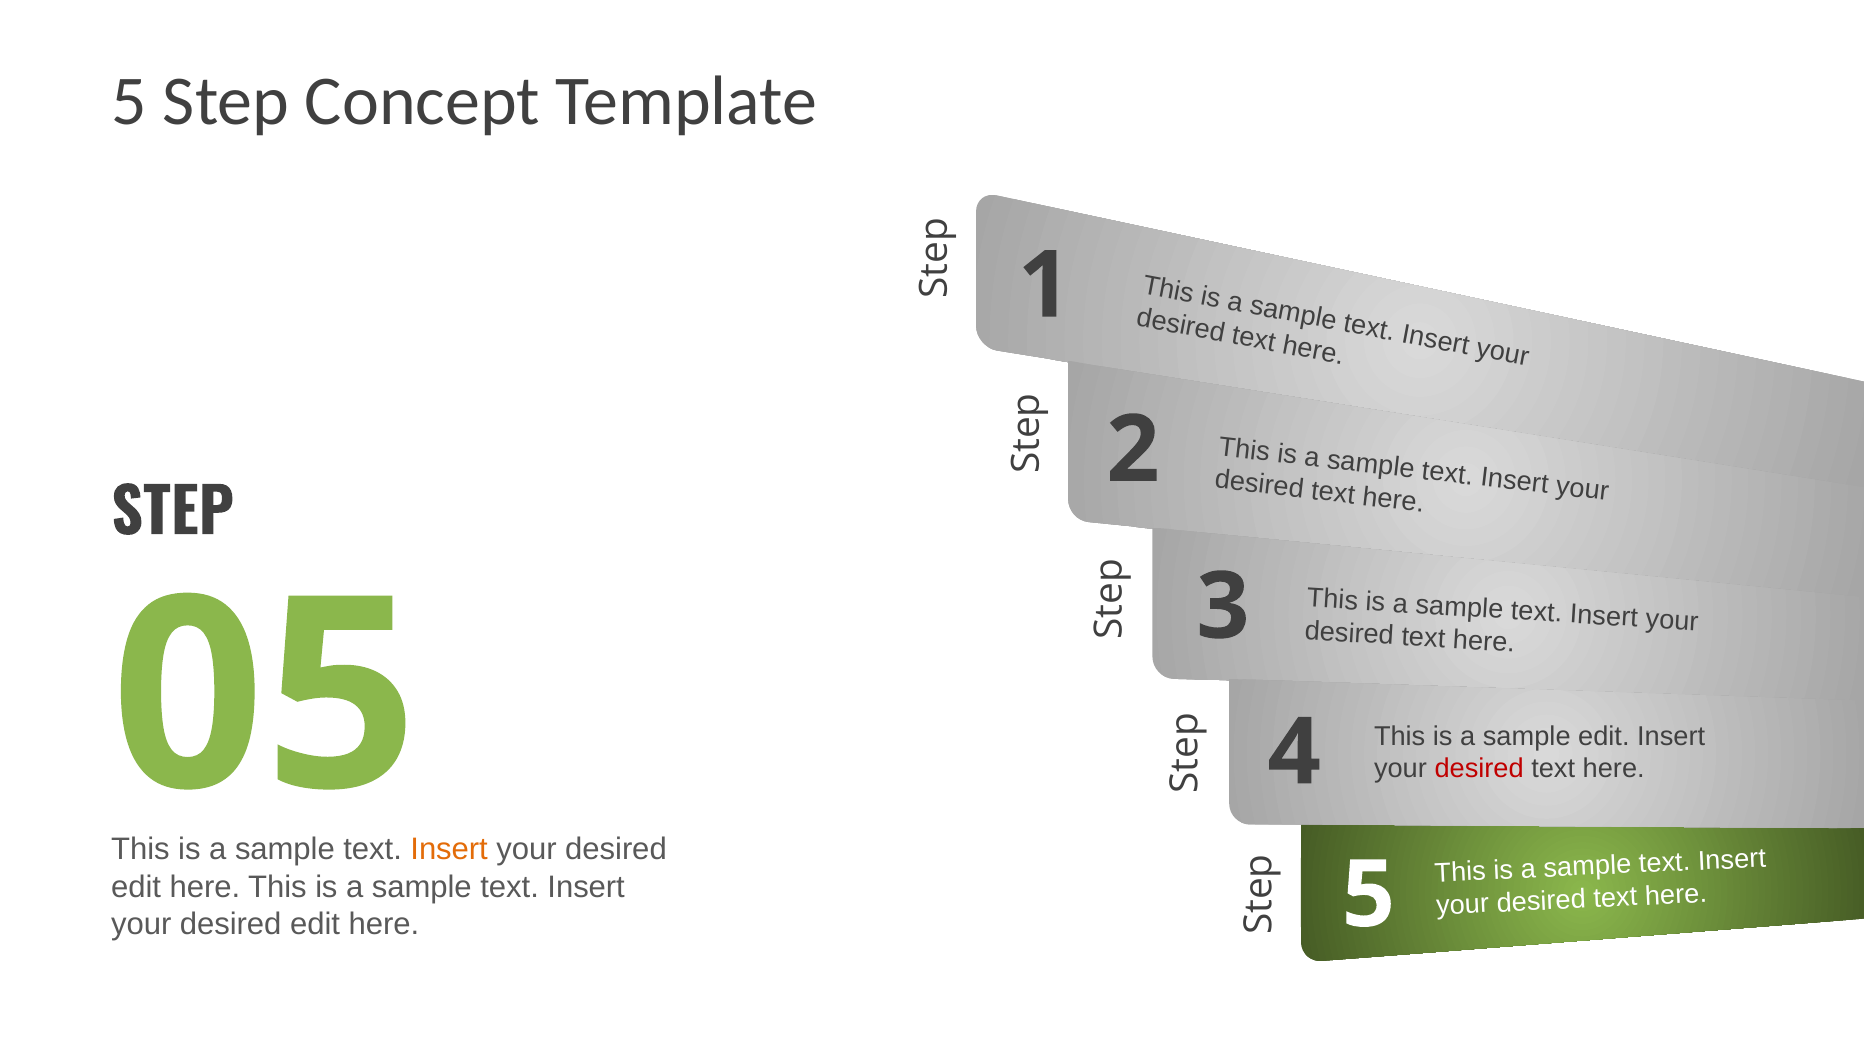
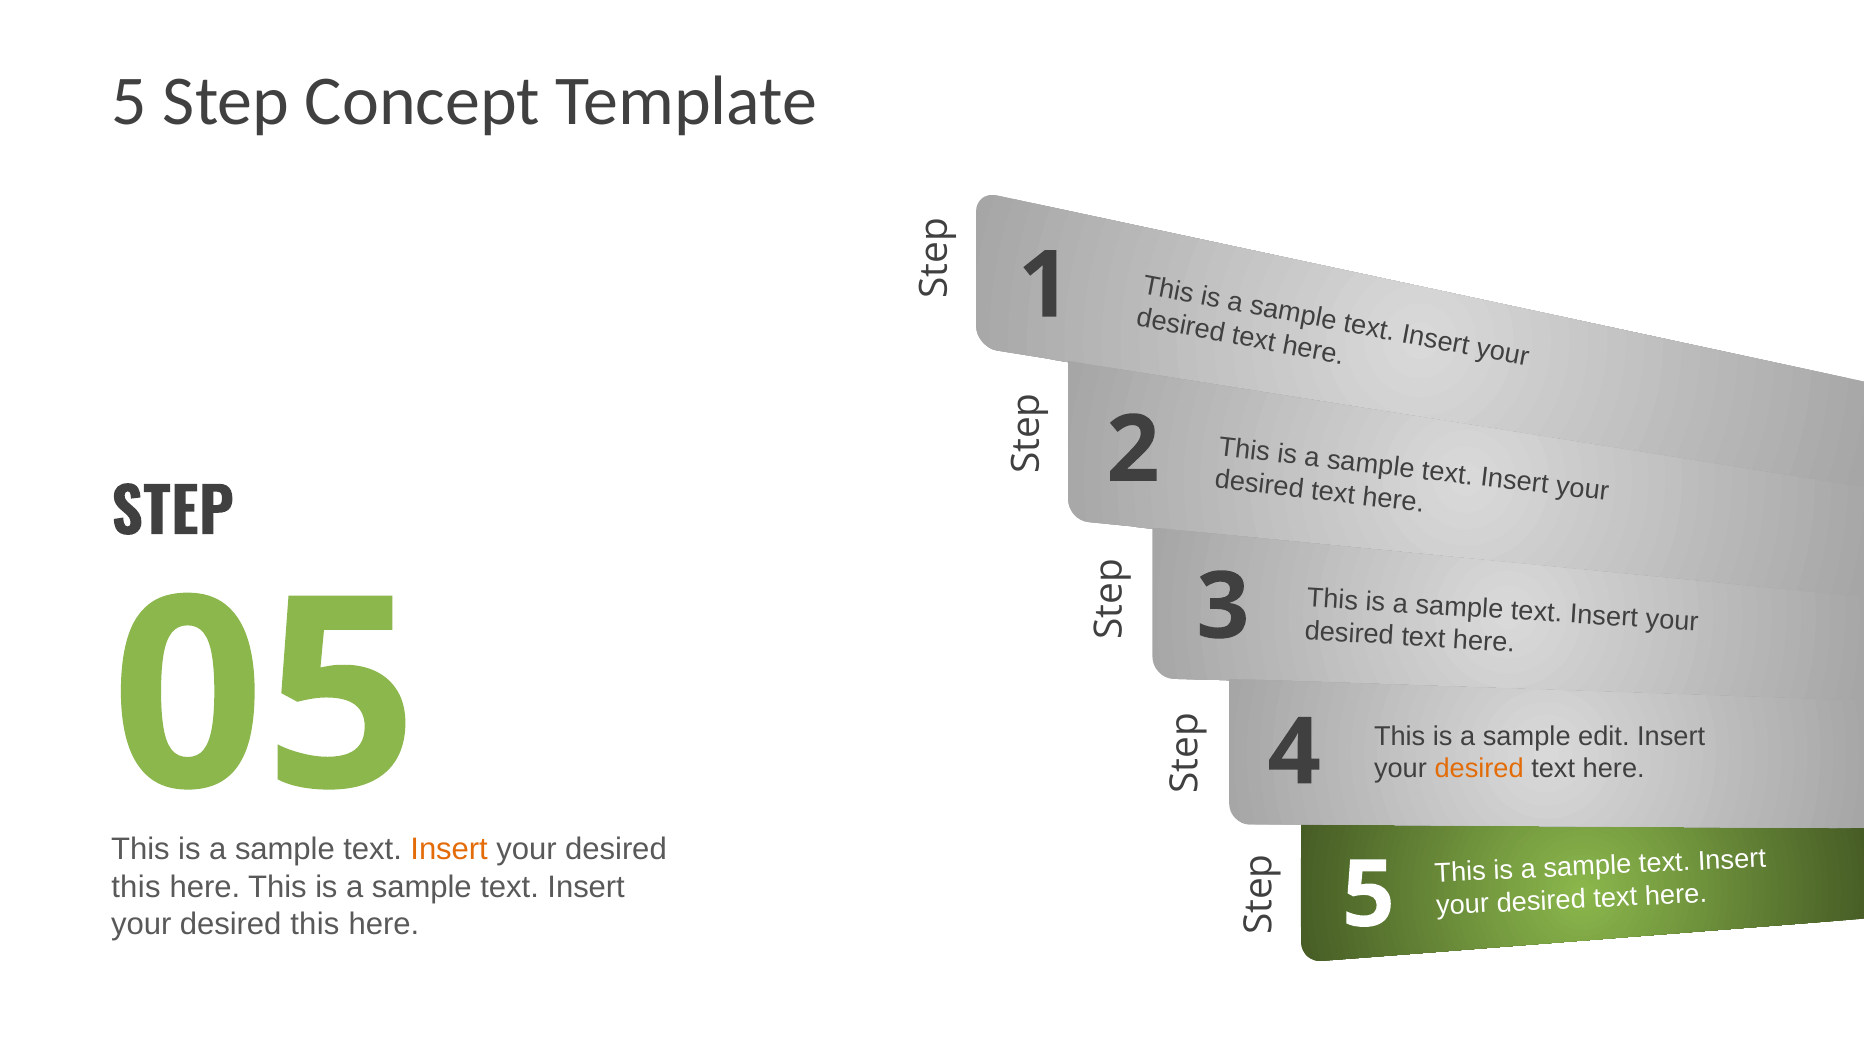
desired colour: red -> orange (1479, 769)
edit: edit -> this (136, 887)
edit: edit -> this (315, 924)
